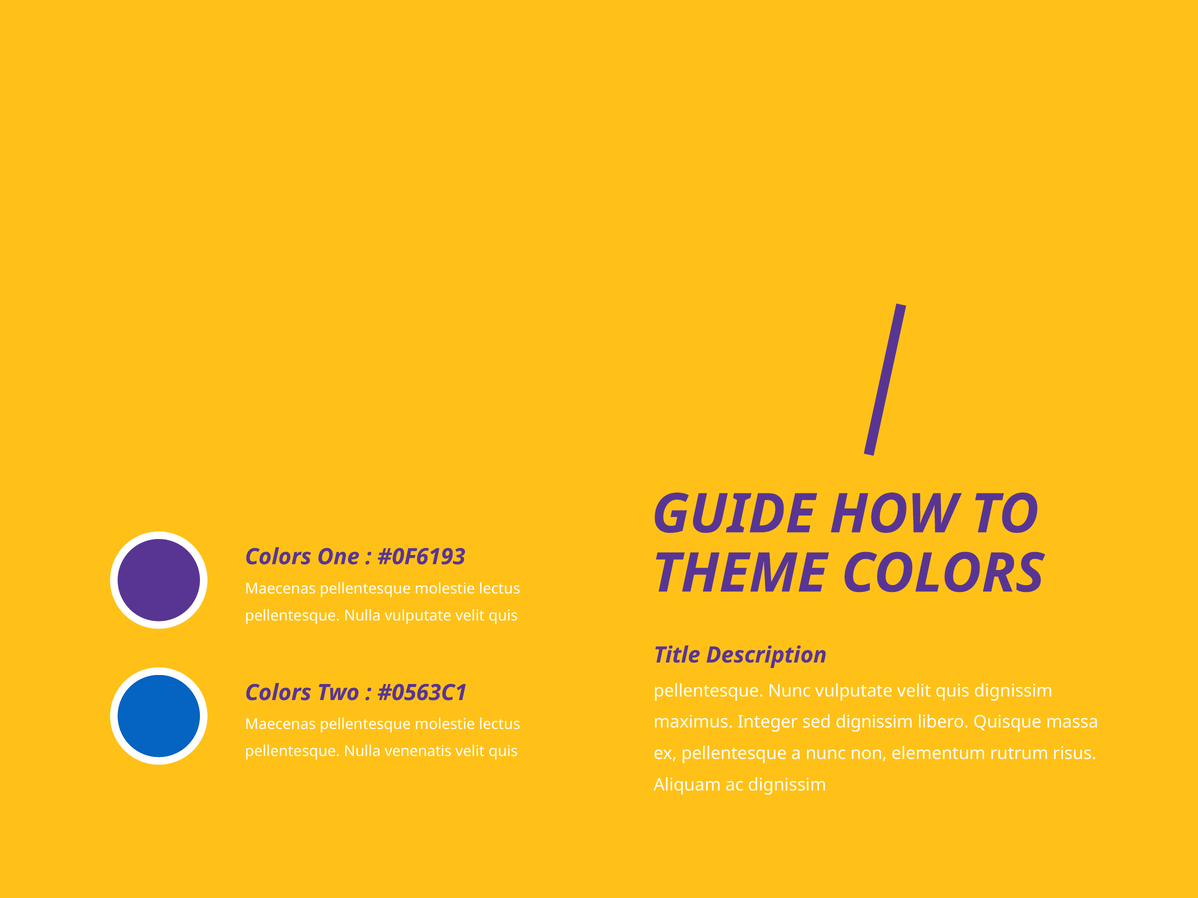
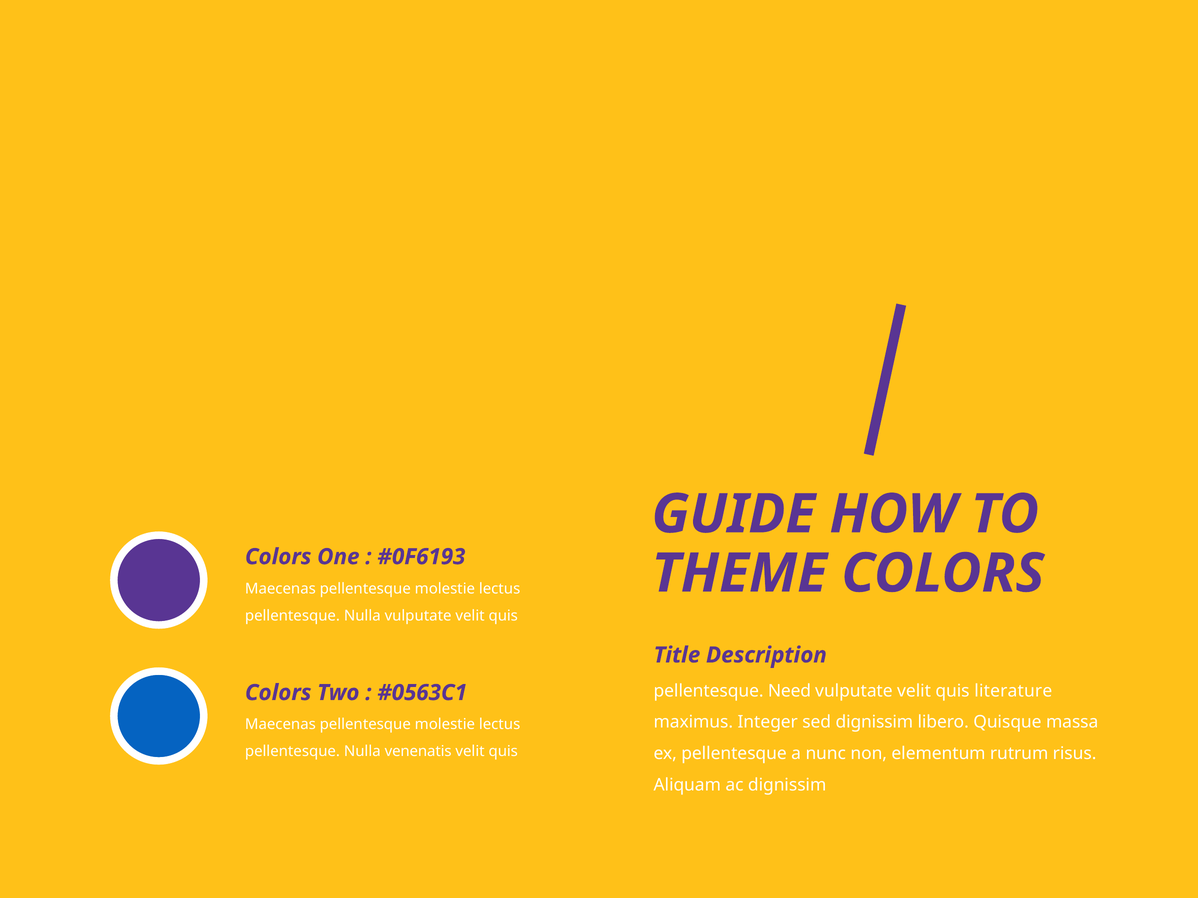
pellentesque Nunc: Nunc -> Need (789, 691)
quis dignissim: dignissim -> literature (1013, 691)
